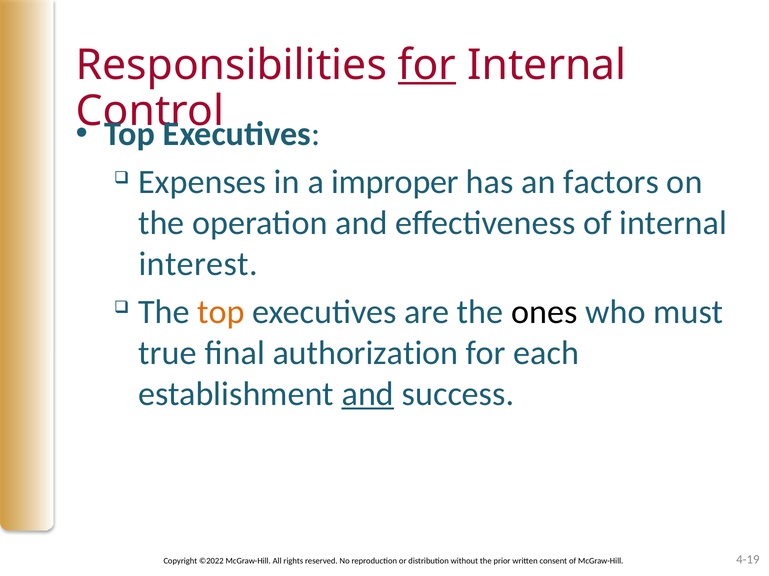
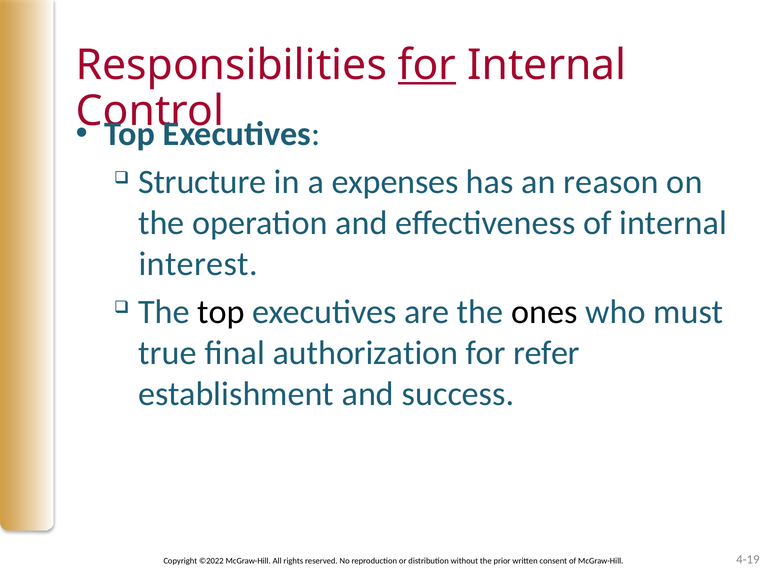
Expenses: Expenses -> Structure (202, 182)
improper: improper -> expenses (395, 182)
factors: factors -> reason (611, 182)
top colour: orange -> black (221, 312)
each: each -> refer (546, 353)
and underline: present -> none (368, 394)
